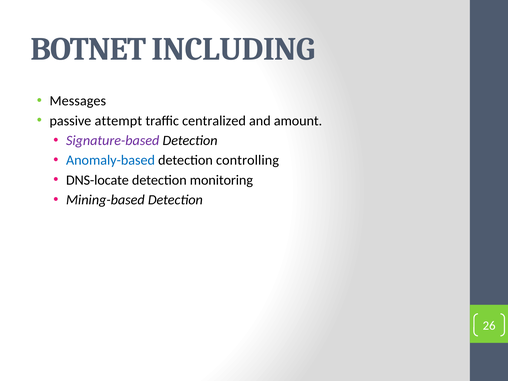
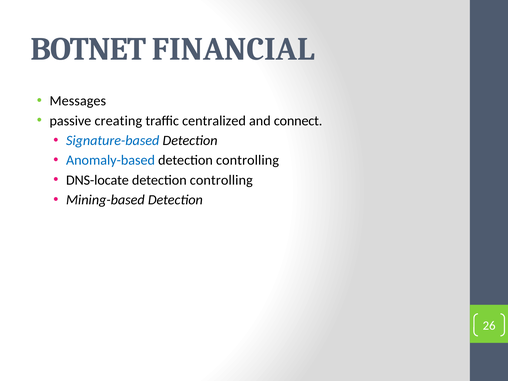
INCLUDING: INCLUDING -> FINANCIAL (233, 49)
attempt: attempt -> creating (118, 121)
amount: amount -> connect (298, 121)
Signature-based colour: purple -> blue (113, 140)
monitoring: monitoring -> controlling (221, 180)
